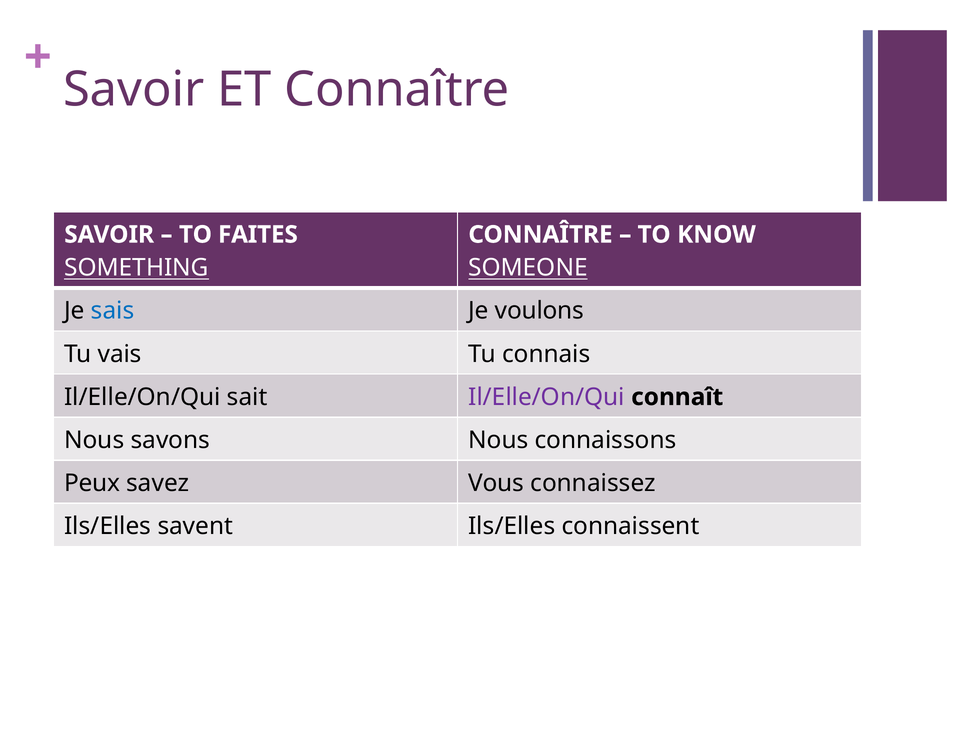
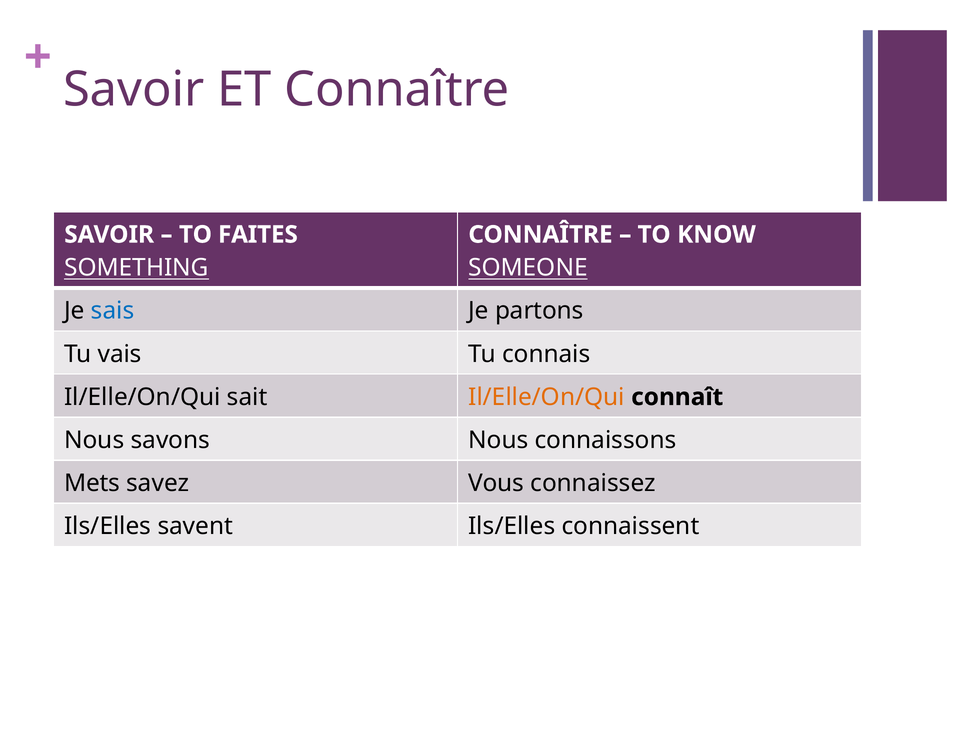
voulons: voulons -> partons (539, 311)
Il/Elle/On/Qui colour: purple -> orange (547, 397)
Peux: Peux -> Mets (92, 483)
